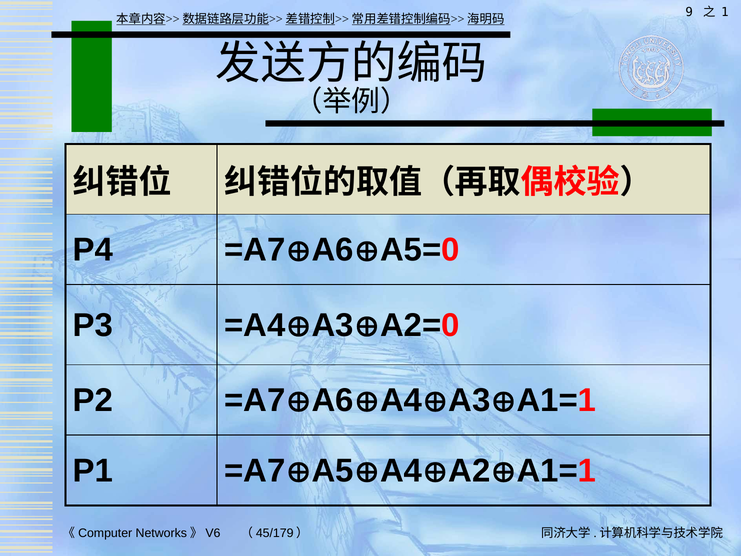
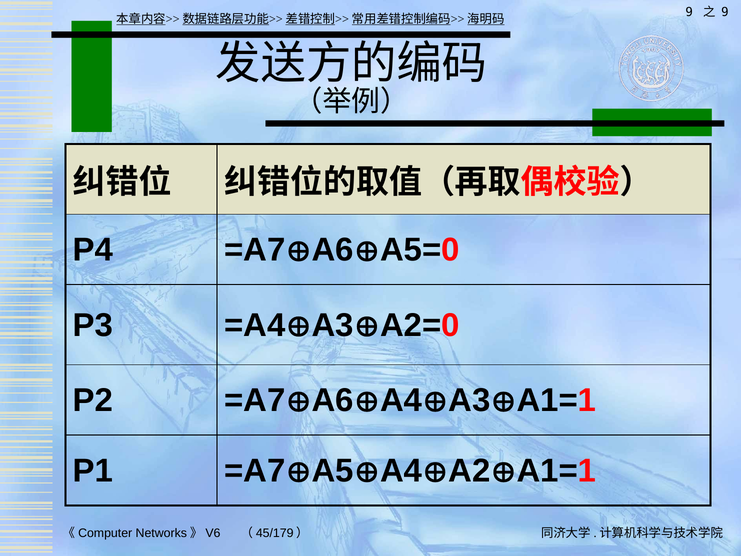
1: 1 -> 9 (725, 12)
